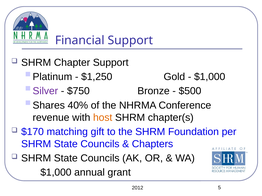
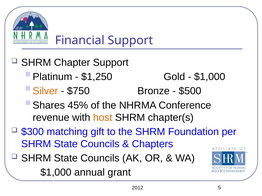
Silver colour: purple -> orange (45, 91)
40%: 40% -> 45% (78, 106)
$170: $170 -> $300 (33, 132)
